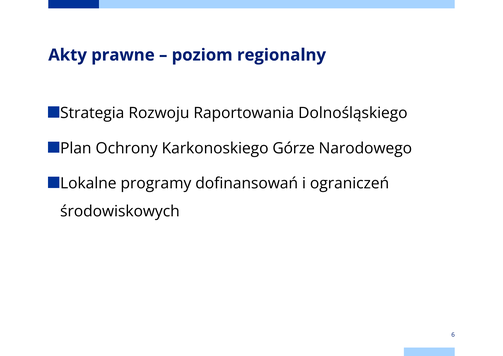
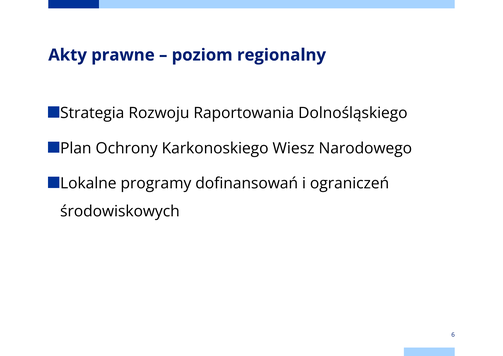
Górze: Górze -> Wiesz (294, 148)
